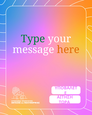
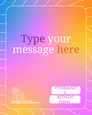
Type colour: green -> purple (33, 39)
